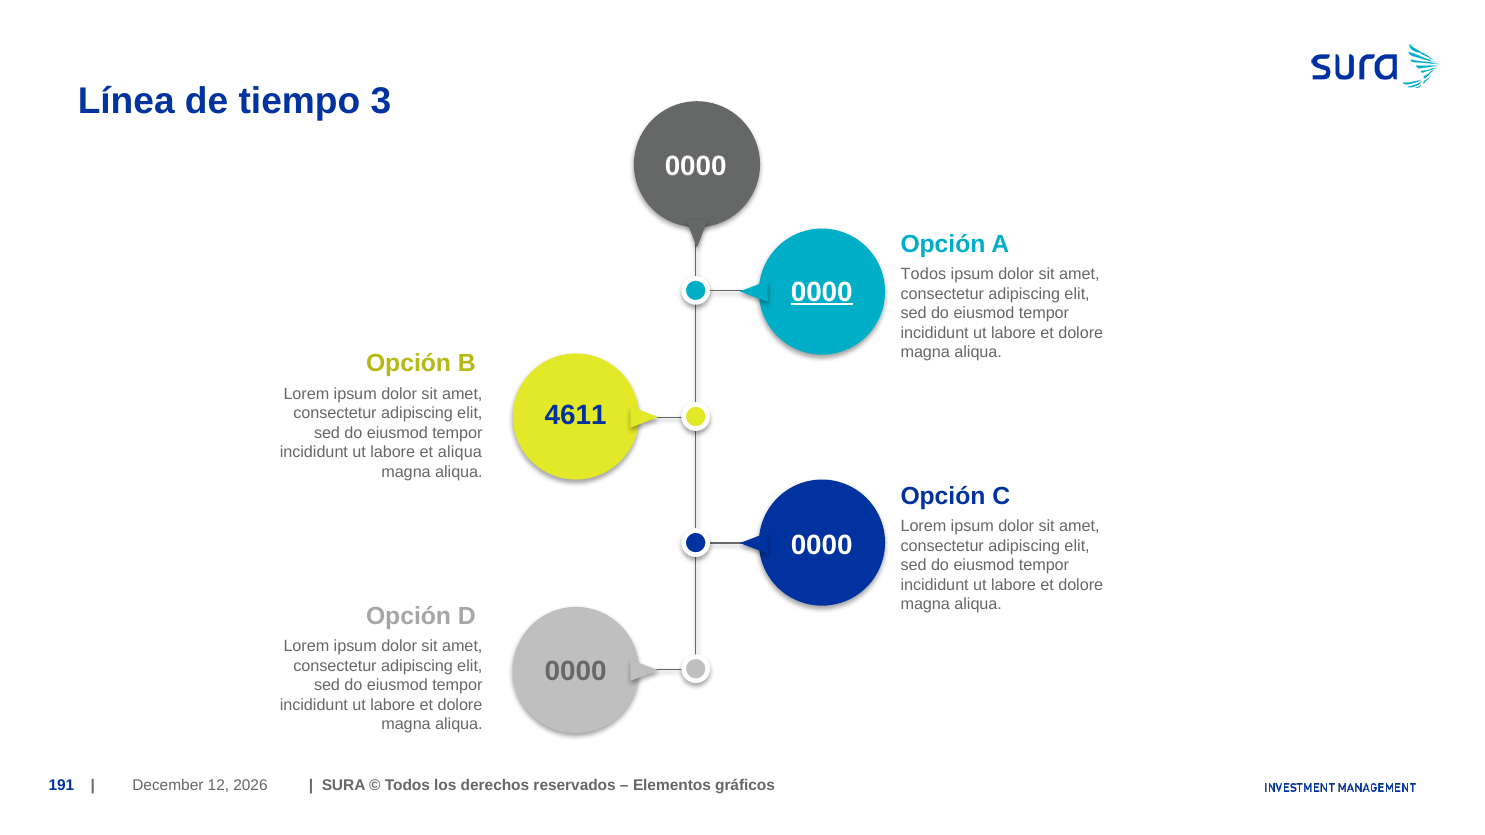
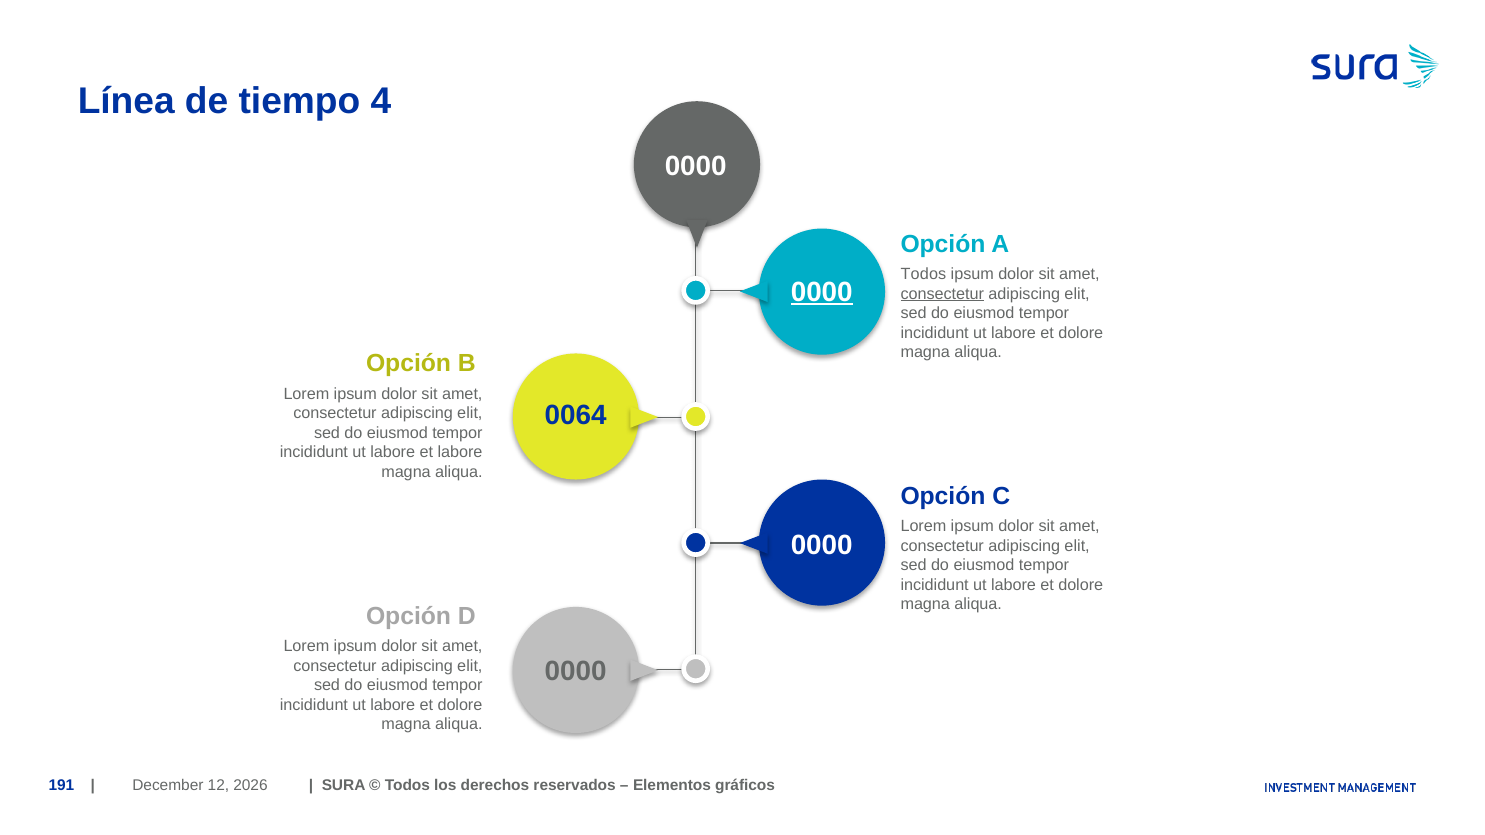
3: 3 -> 4 (381, 102)
consectetur underline: none -> present (942, 294)
4611: 4611 -> 0064 (576, 416)
et aliqua: aliqua -> labore (460, 453)
